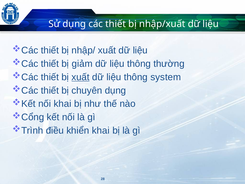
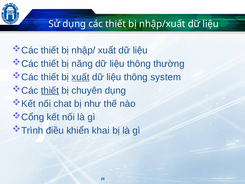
giảm: giảm -> năng (82, 64)
thiết underline: none -> present (50, 90)
nối khai: khai -> chat (63, 104)
